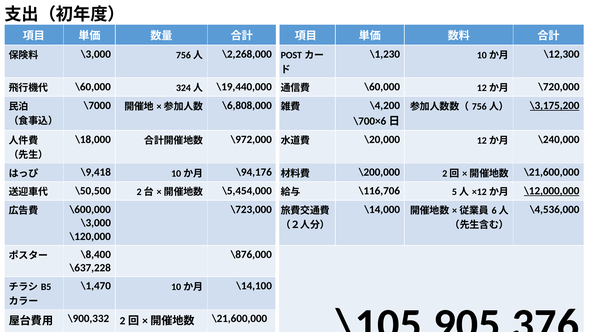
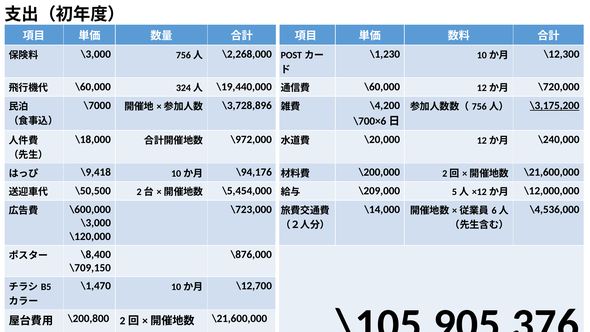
\6,808,000: \6,808,000 -> \3,728,896 (247, 105)
\116,706: \116,706 -> \209,000 (379, 191)
\12,000,000 underline: present -> none (552, 191)
\637,228: \637,228 -> \709,150 (90, 268)
\14,100: \14,100 -> \12,700 (254, 286)
\900,332: \900,332 -> \200,800 (89, 319)
